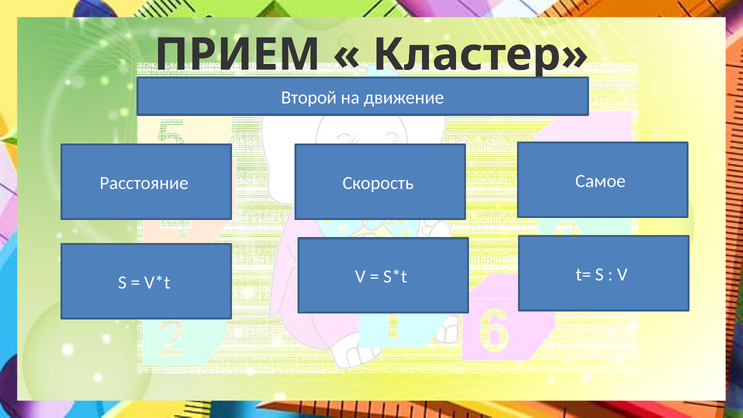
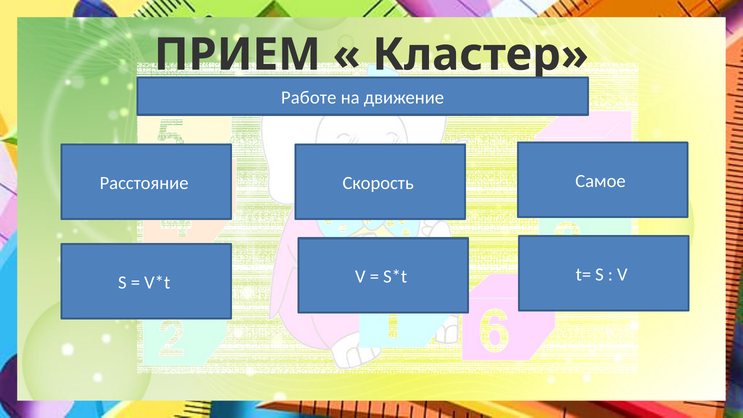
Второй: Второй -> Работе (309, 98)
